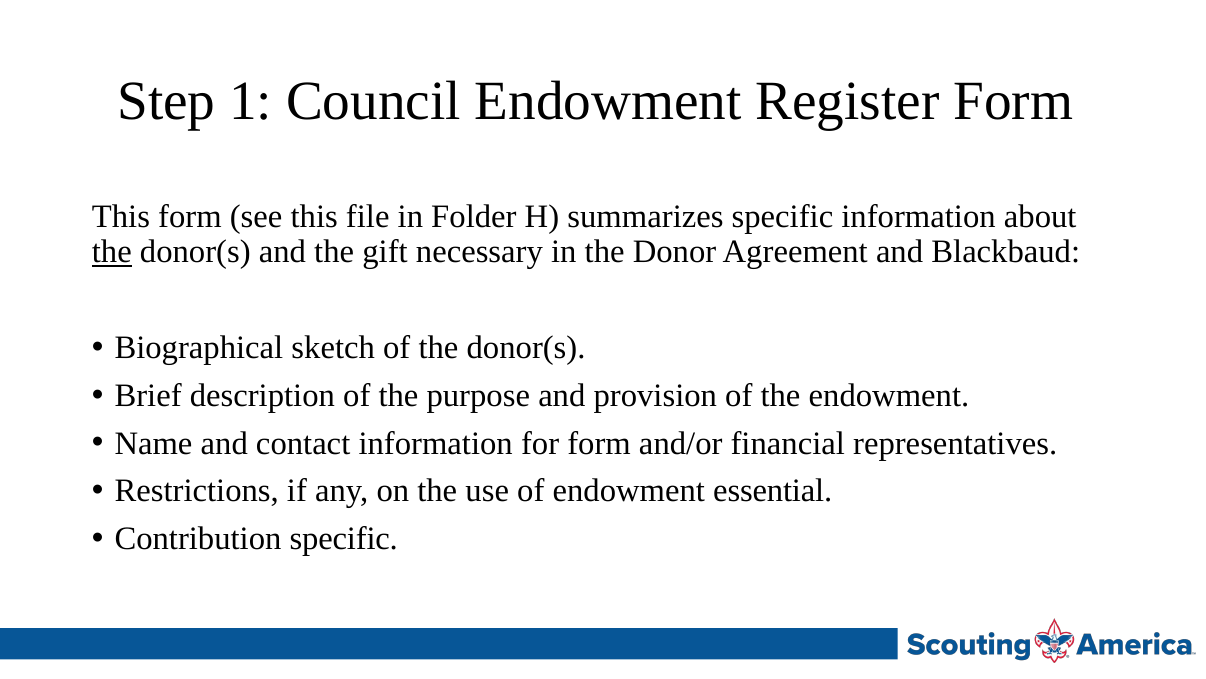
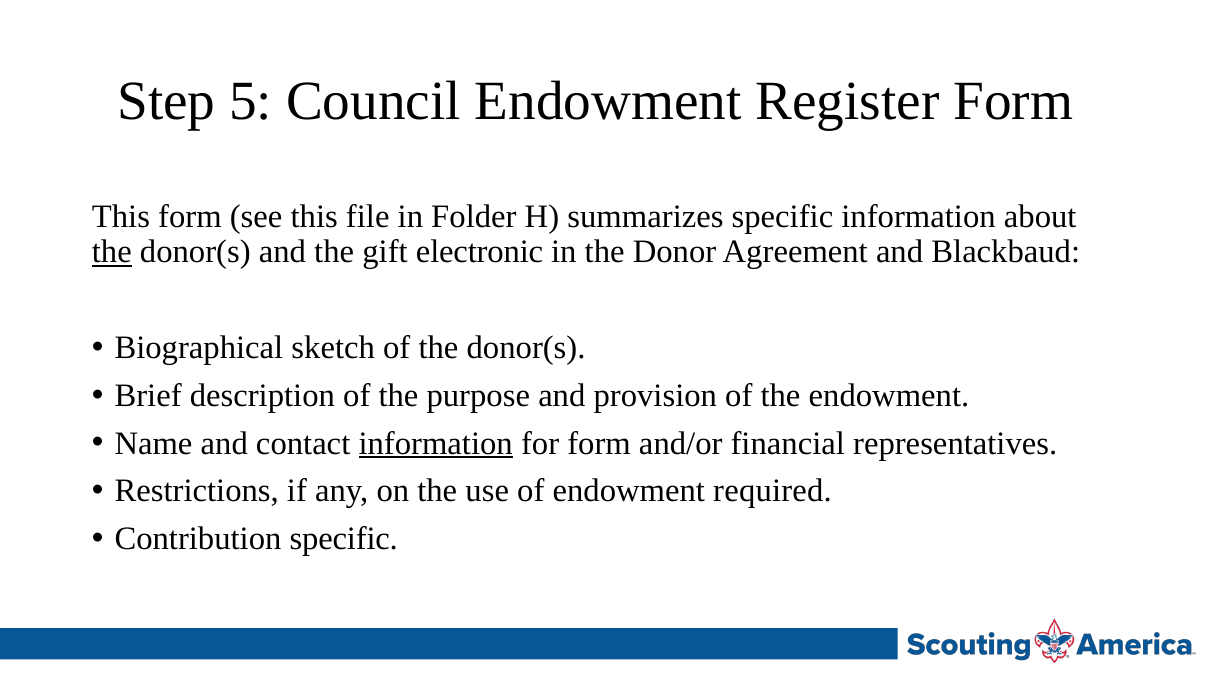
1: 1 -> 5 (251, 101)
necessary: necessary -> electronic (480, 252)
information underline: none -> present (436, 443)
essential: essential -> required (773, 491)
